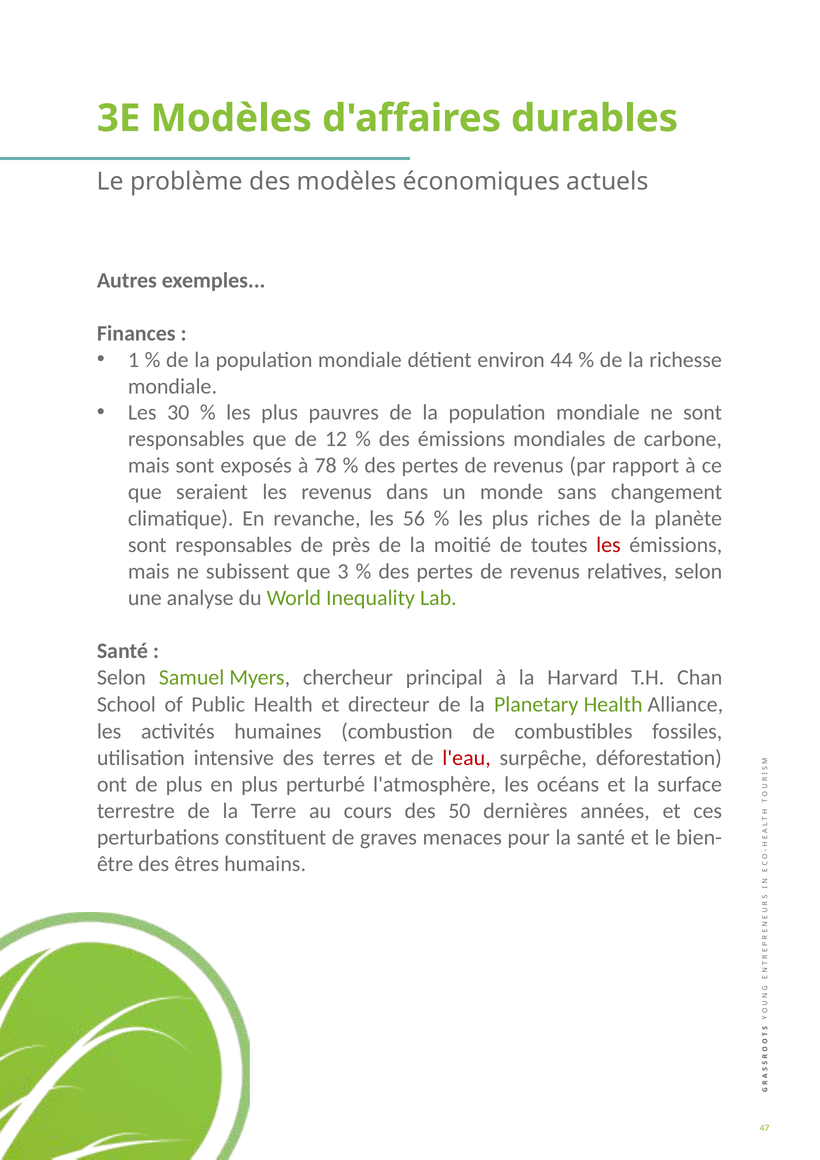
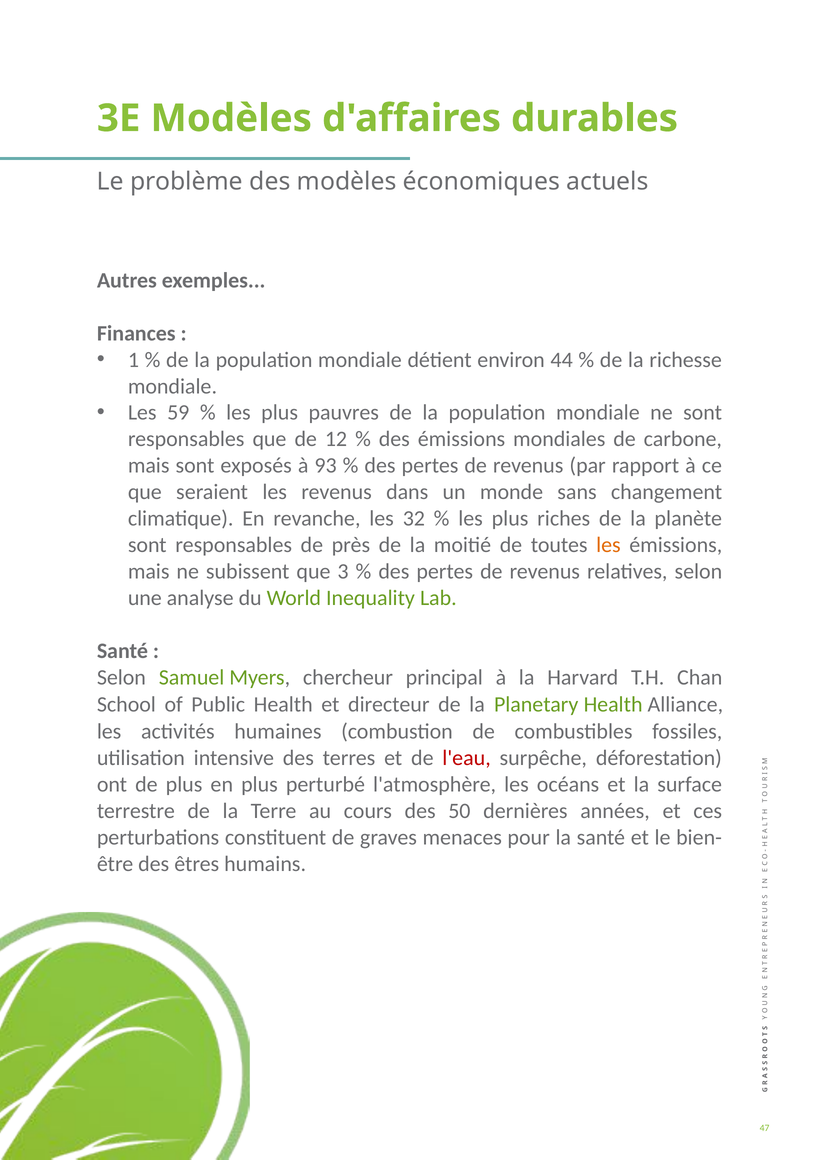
30: 30 -> 59 (178, 413)
78: 78 -> 93 (326, 465)
56: 56 -> 32 (414, 518)
les colour: red -> orange (608, 545)
